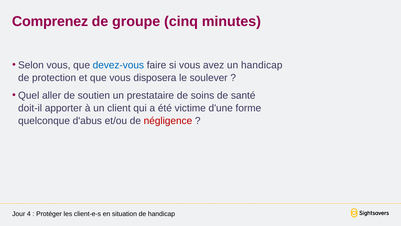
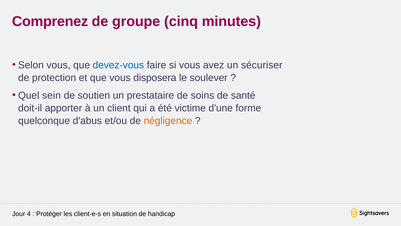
un handicap: handicap -> sécuriser (262, 65)
aller: aller -> sein (51, 95)
négligence colour: red -> orange (168, 121)
